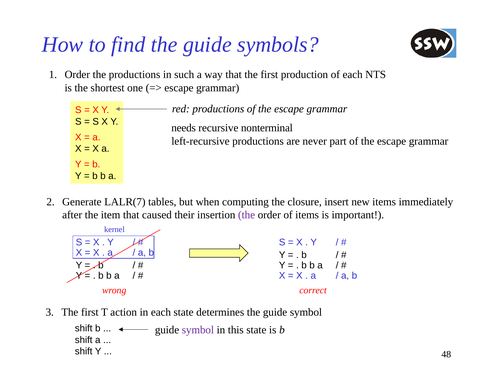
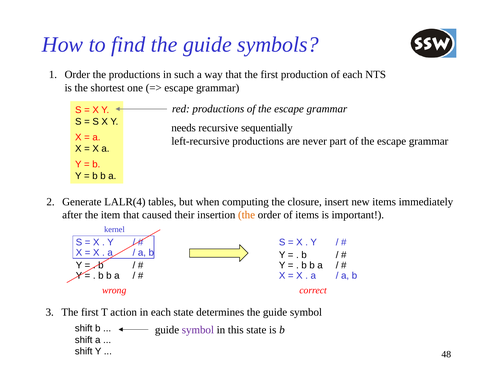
nonterminal: nonterminal -> sequentially (267, 128)
LALR(7: LALR(7 -> LALR(4 (125, 202)
the colour: purple -> orange (247, 215)
